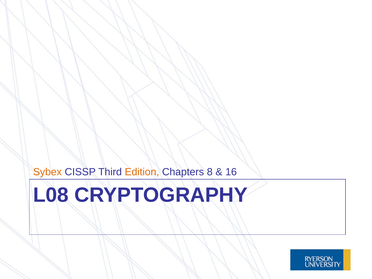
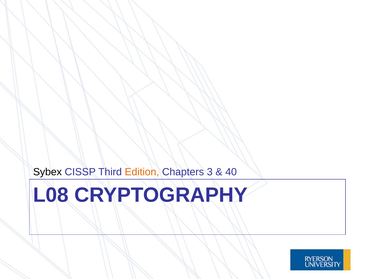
Sybex colour: orange -> black (47, 172)
8: 8 -> 3 (210, 172)
16: 16 -> 40 (231, 172)
